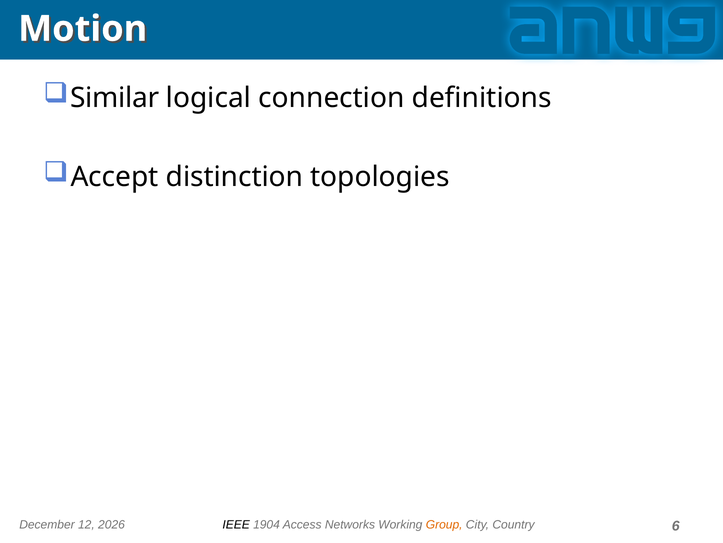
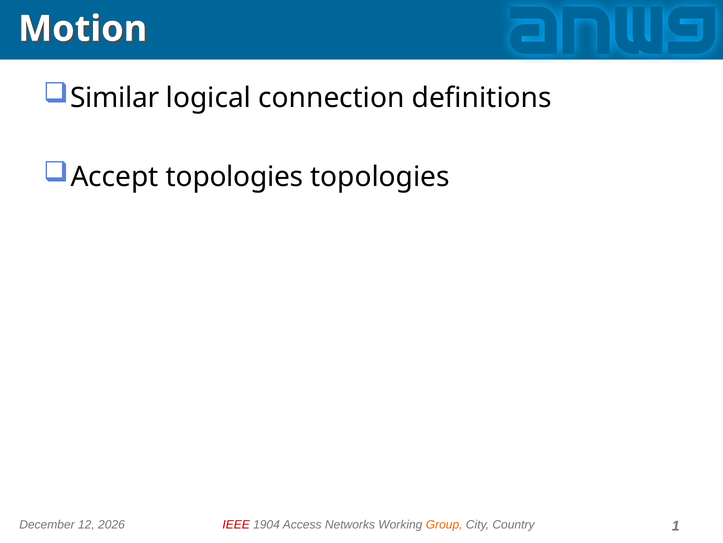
Accept distinction: distinction -> topologies (235, 177)
IEEE colour: black -> red (236, 524)
6: 6 -> 1 (676, 525)
